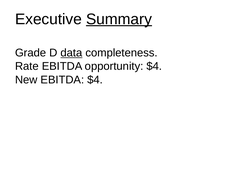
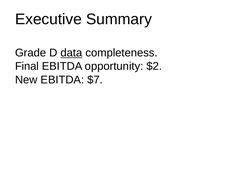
Summary underline: present -> none (119, 19)
Rate: Rate -> Final (27, 66)
opportunity $4: $4 -> $2 (154, 66)
EBITDA $4: $4 -> $7 (95, 80)
